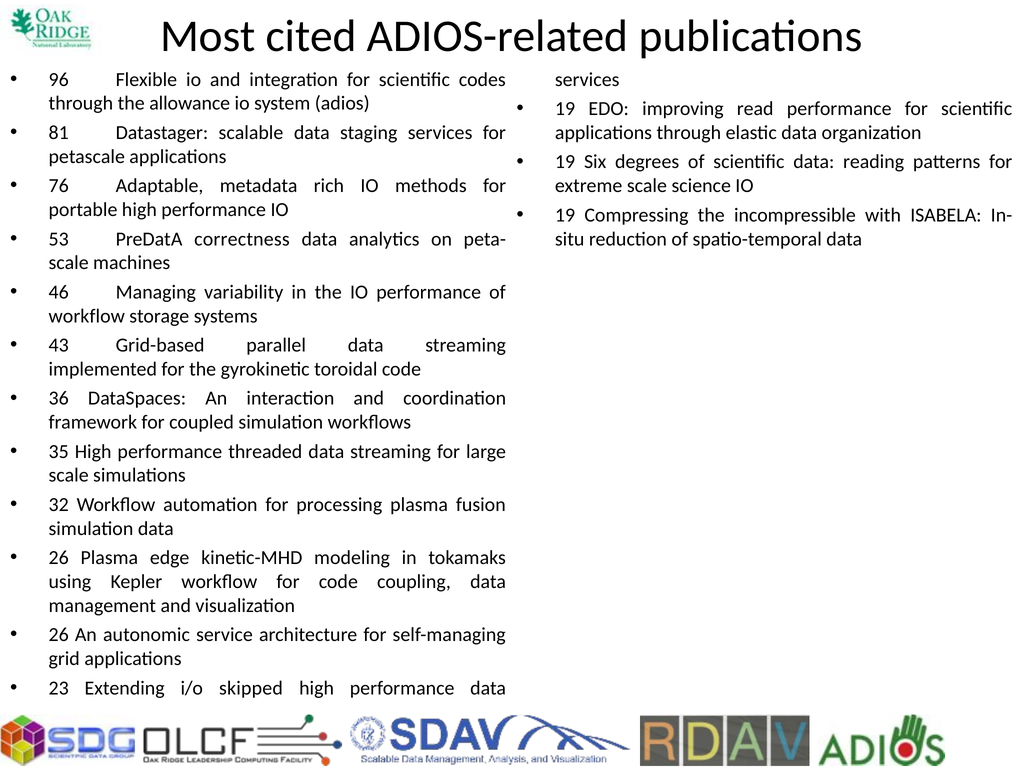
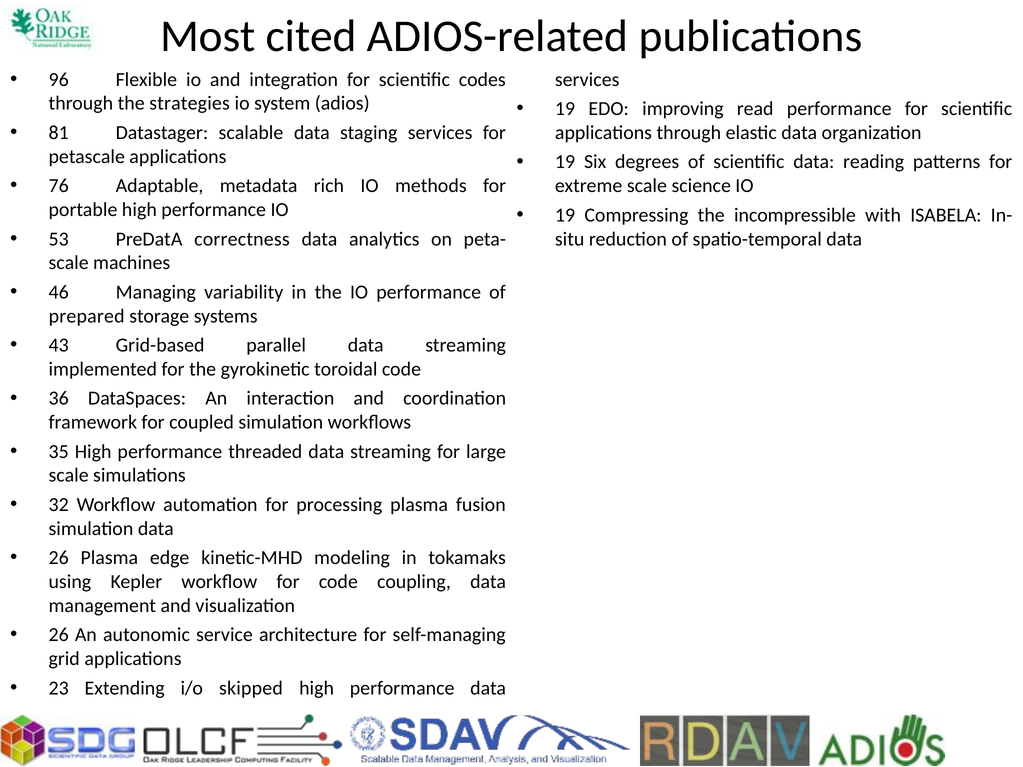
allowance: allowance -> strategies (190, 103)
workflow: workflow -> prepared (87, 316)
